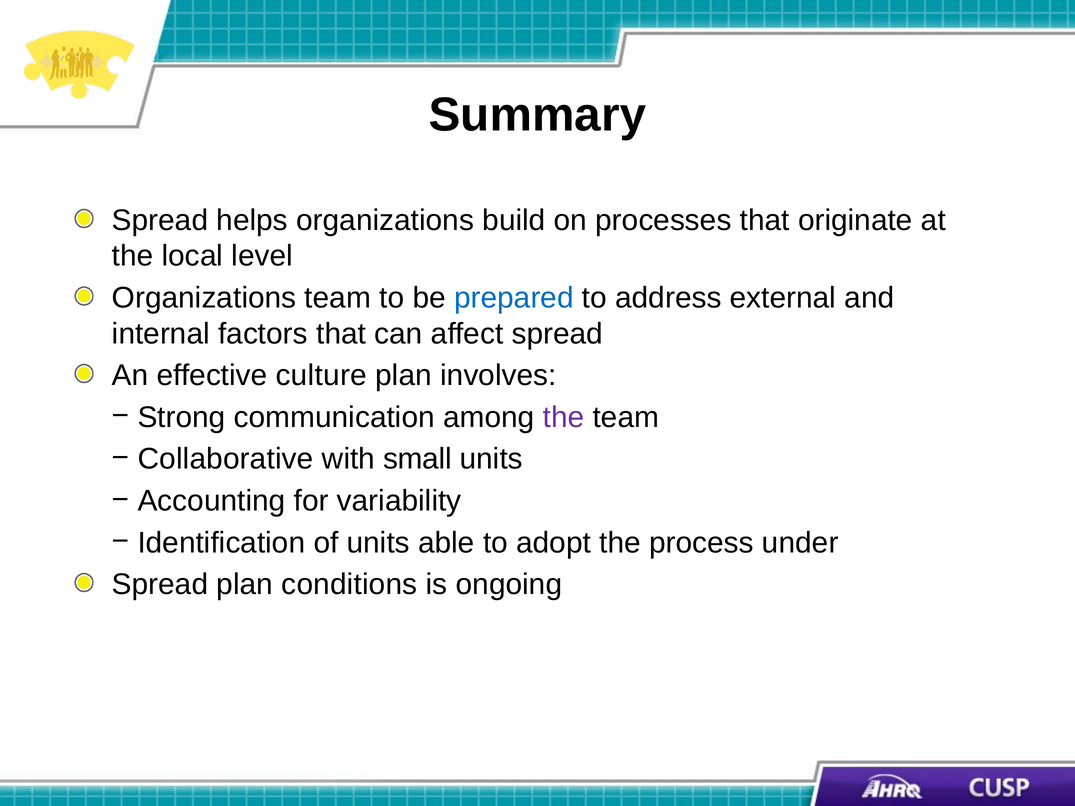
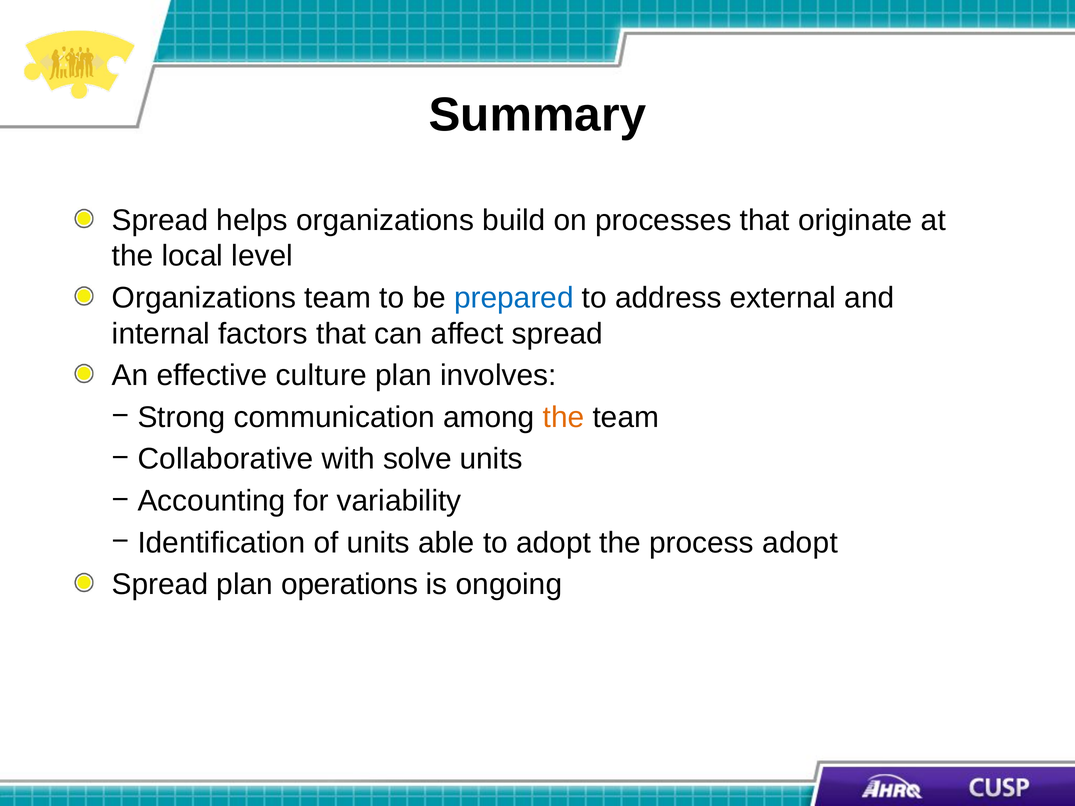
the colour: purple -> orange (564, 417)
small: small -> solve (417, 459)
process under: under -> adopt (800, 543)
conditions: conditions -> operations (350, 585)
